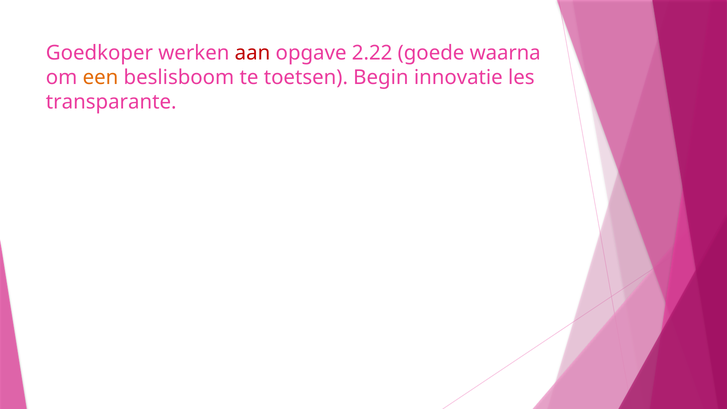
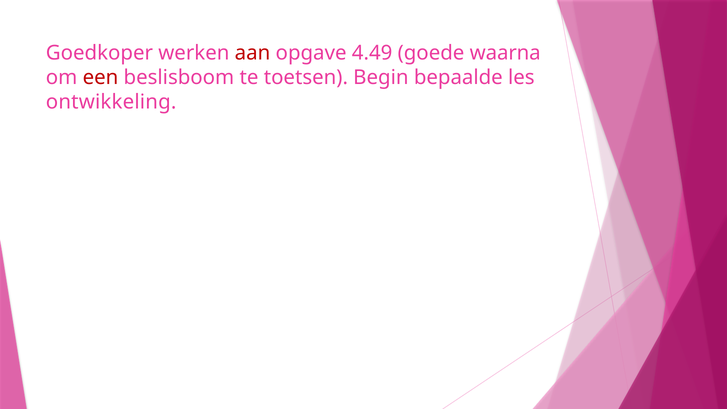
2.22: 2.22 -> 4.49 (372, 53)
een colour: orange -> red (100, 77)
innovatie: innovatie -> bepaalde (458, 77)
transparante: transparante -> ontwikkeling (111, 102)
